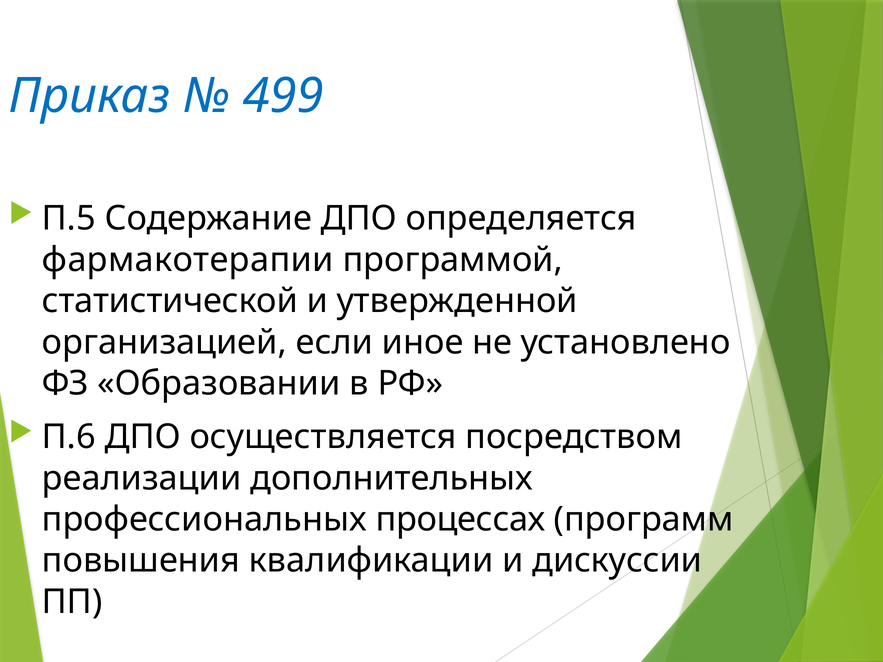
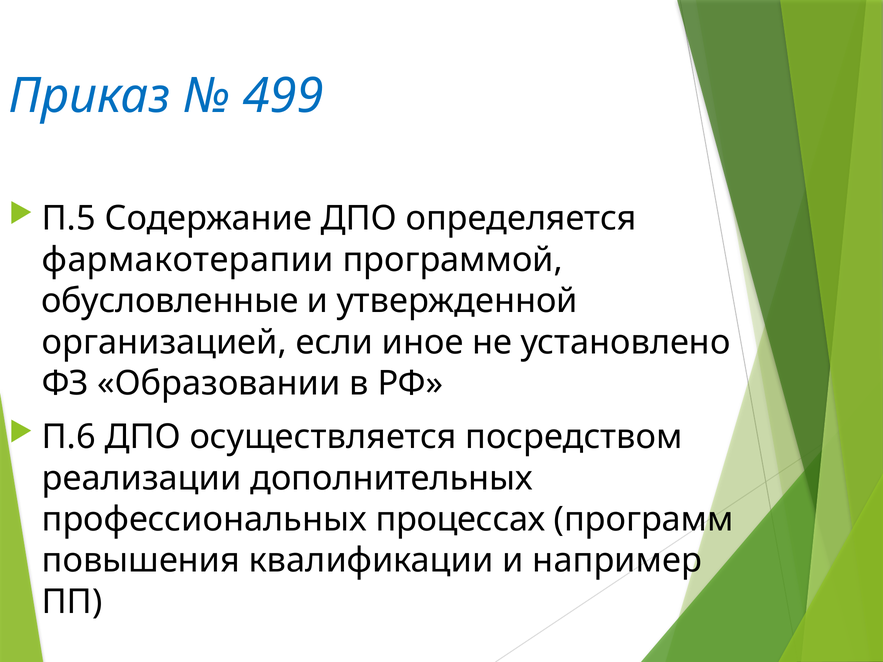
статистической: статистической -> обусловленные (170, 301)
дискуссии: дискуссии -> например (617, 561)
